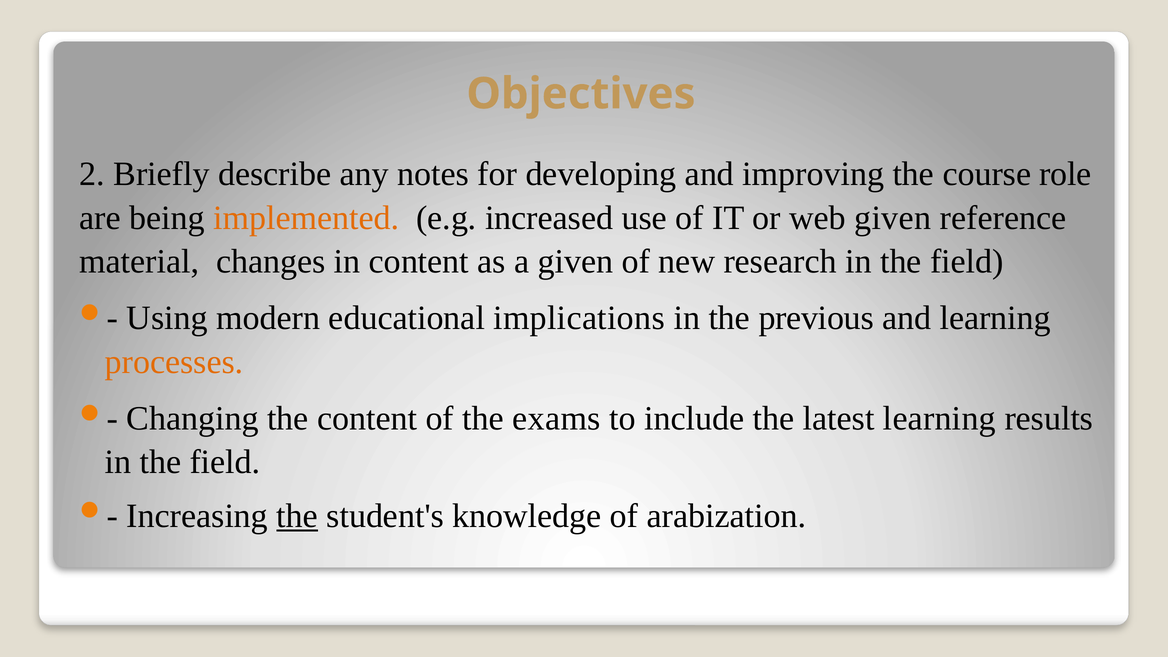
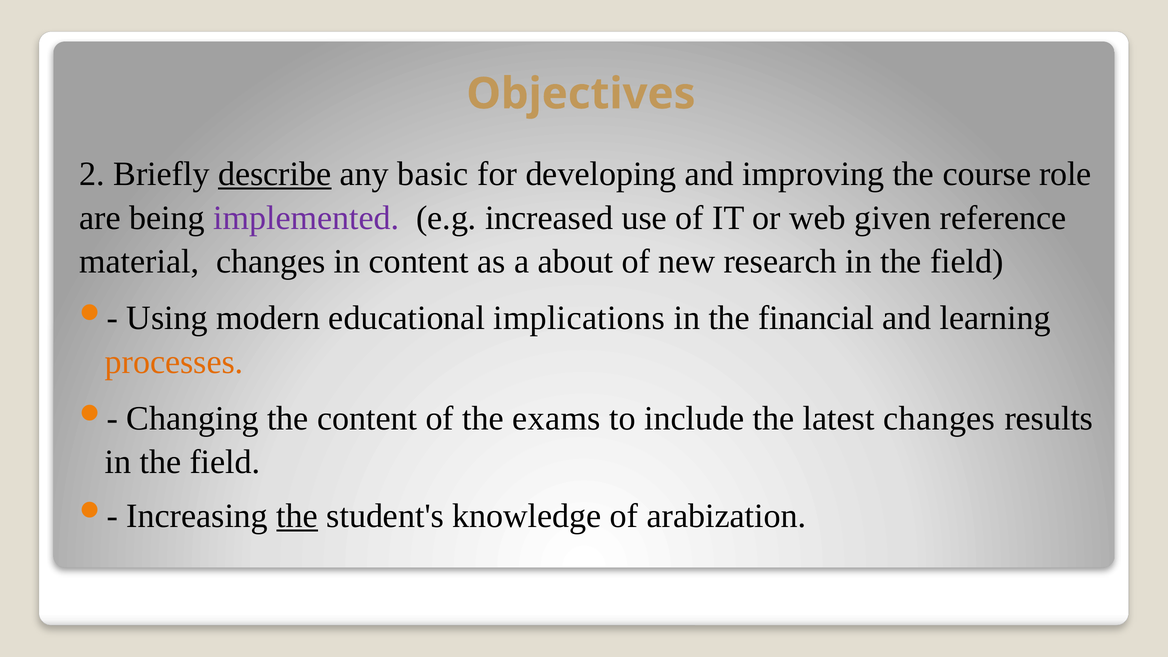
describe underline: none -> present (275, 174)
notes: notes -> basic (433, 174)
implemented colour: orange -> purple (306, 218)
a given: given -> about (575, 262)
previous: previous -> financial (816, 318)
latest learning: learning -> changes (939, 418)
